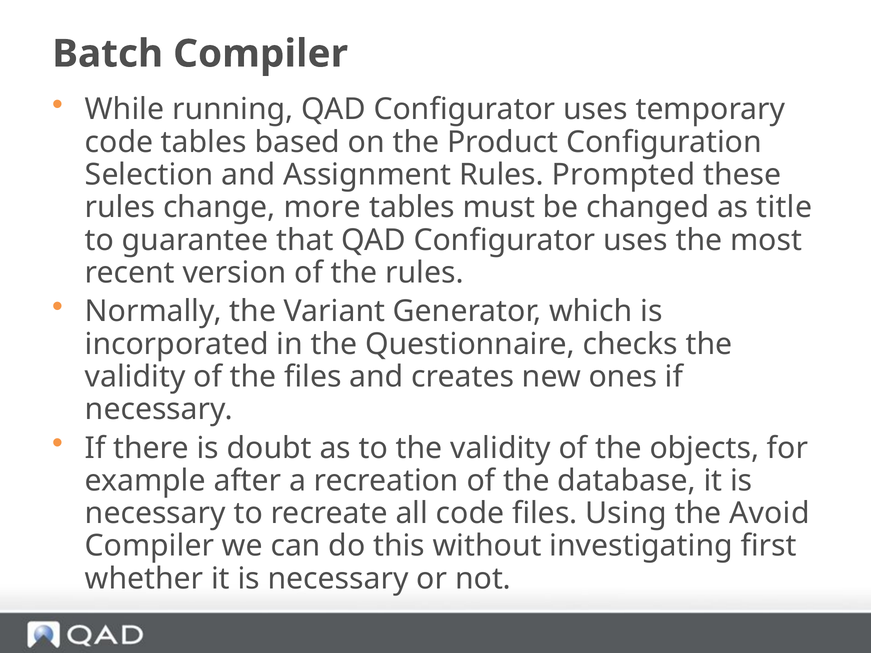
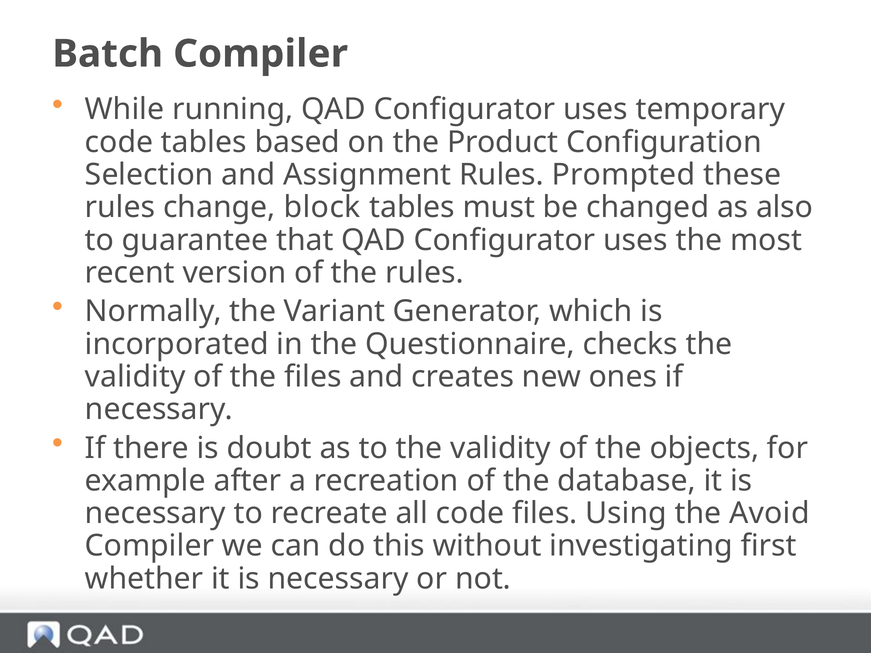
more: more -> block (322, 207)
title: title -> also (785, 207)
